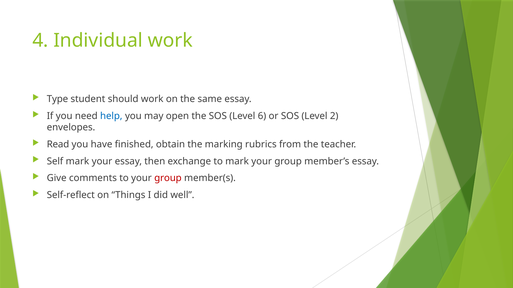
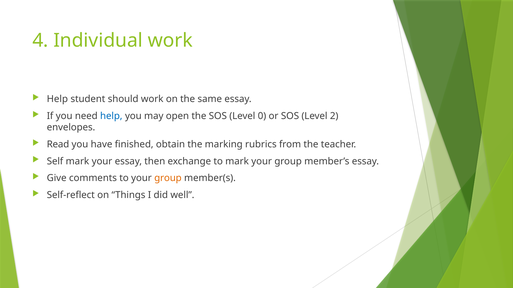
Type: Type -> Help (57, 99)
6: 6 -> 0 (262, 116)
group colour: red -> orange (168, 178)
